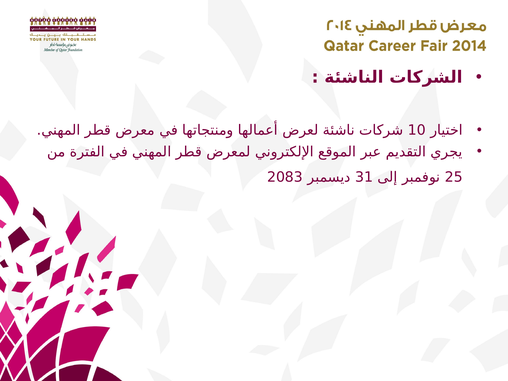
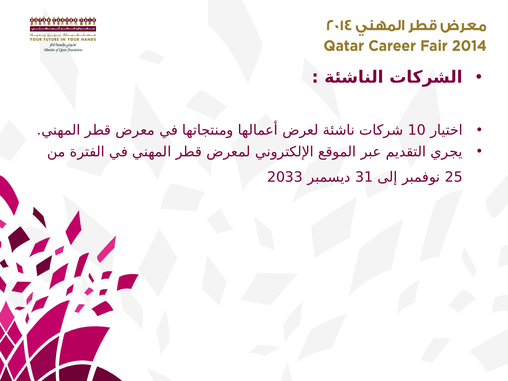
2083: 2083 -> 2033 (285, 177)
